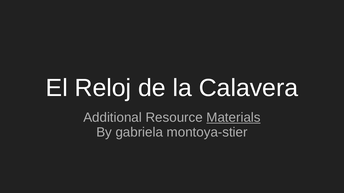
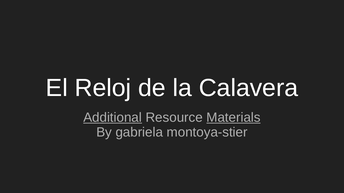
Additional underline: none -> present (113, 118)
